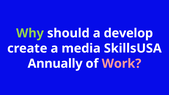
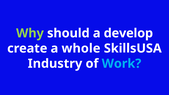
media: media -> whole (81, 48)
Annually: Annually -> Industry (55, 64)
Work colour: pink -> light blue (121, 64)
